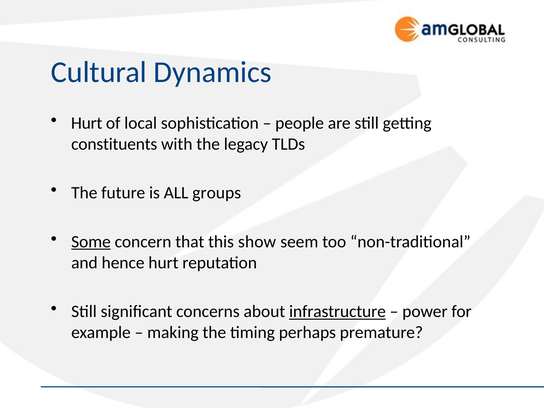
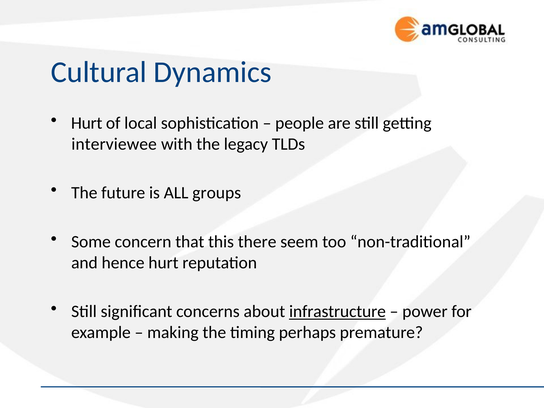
constituents: constituents -> interviewee (114, 144)
Some underline: present -> none (91, 242)
show: show -> there (257, 242)
